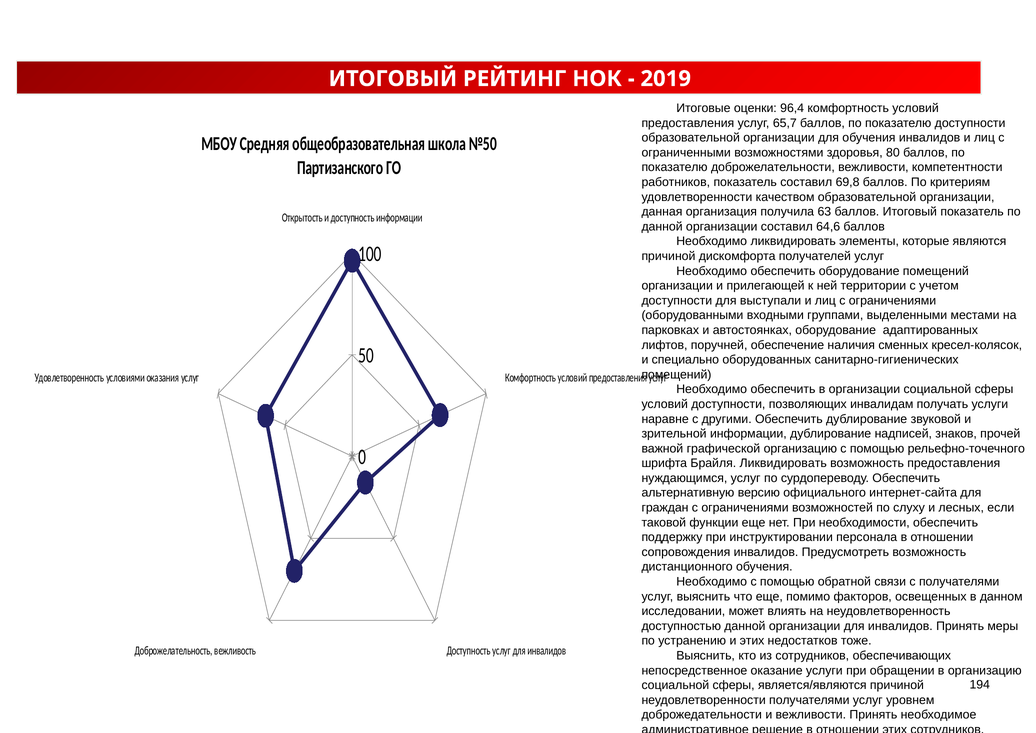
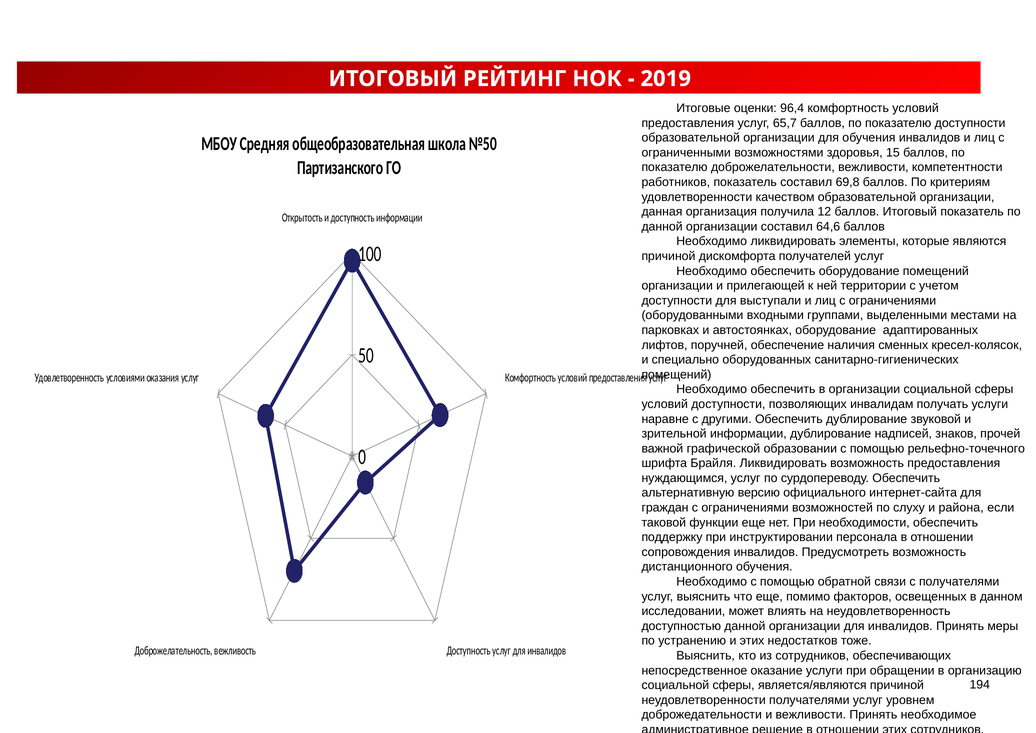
80: 80 -> 15 (893, 153)
63: 63 -> 12 (824, 212)
графической организацию: организацию -> образовании (800, 448)
лесных: лесных -> района (961, 507)
